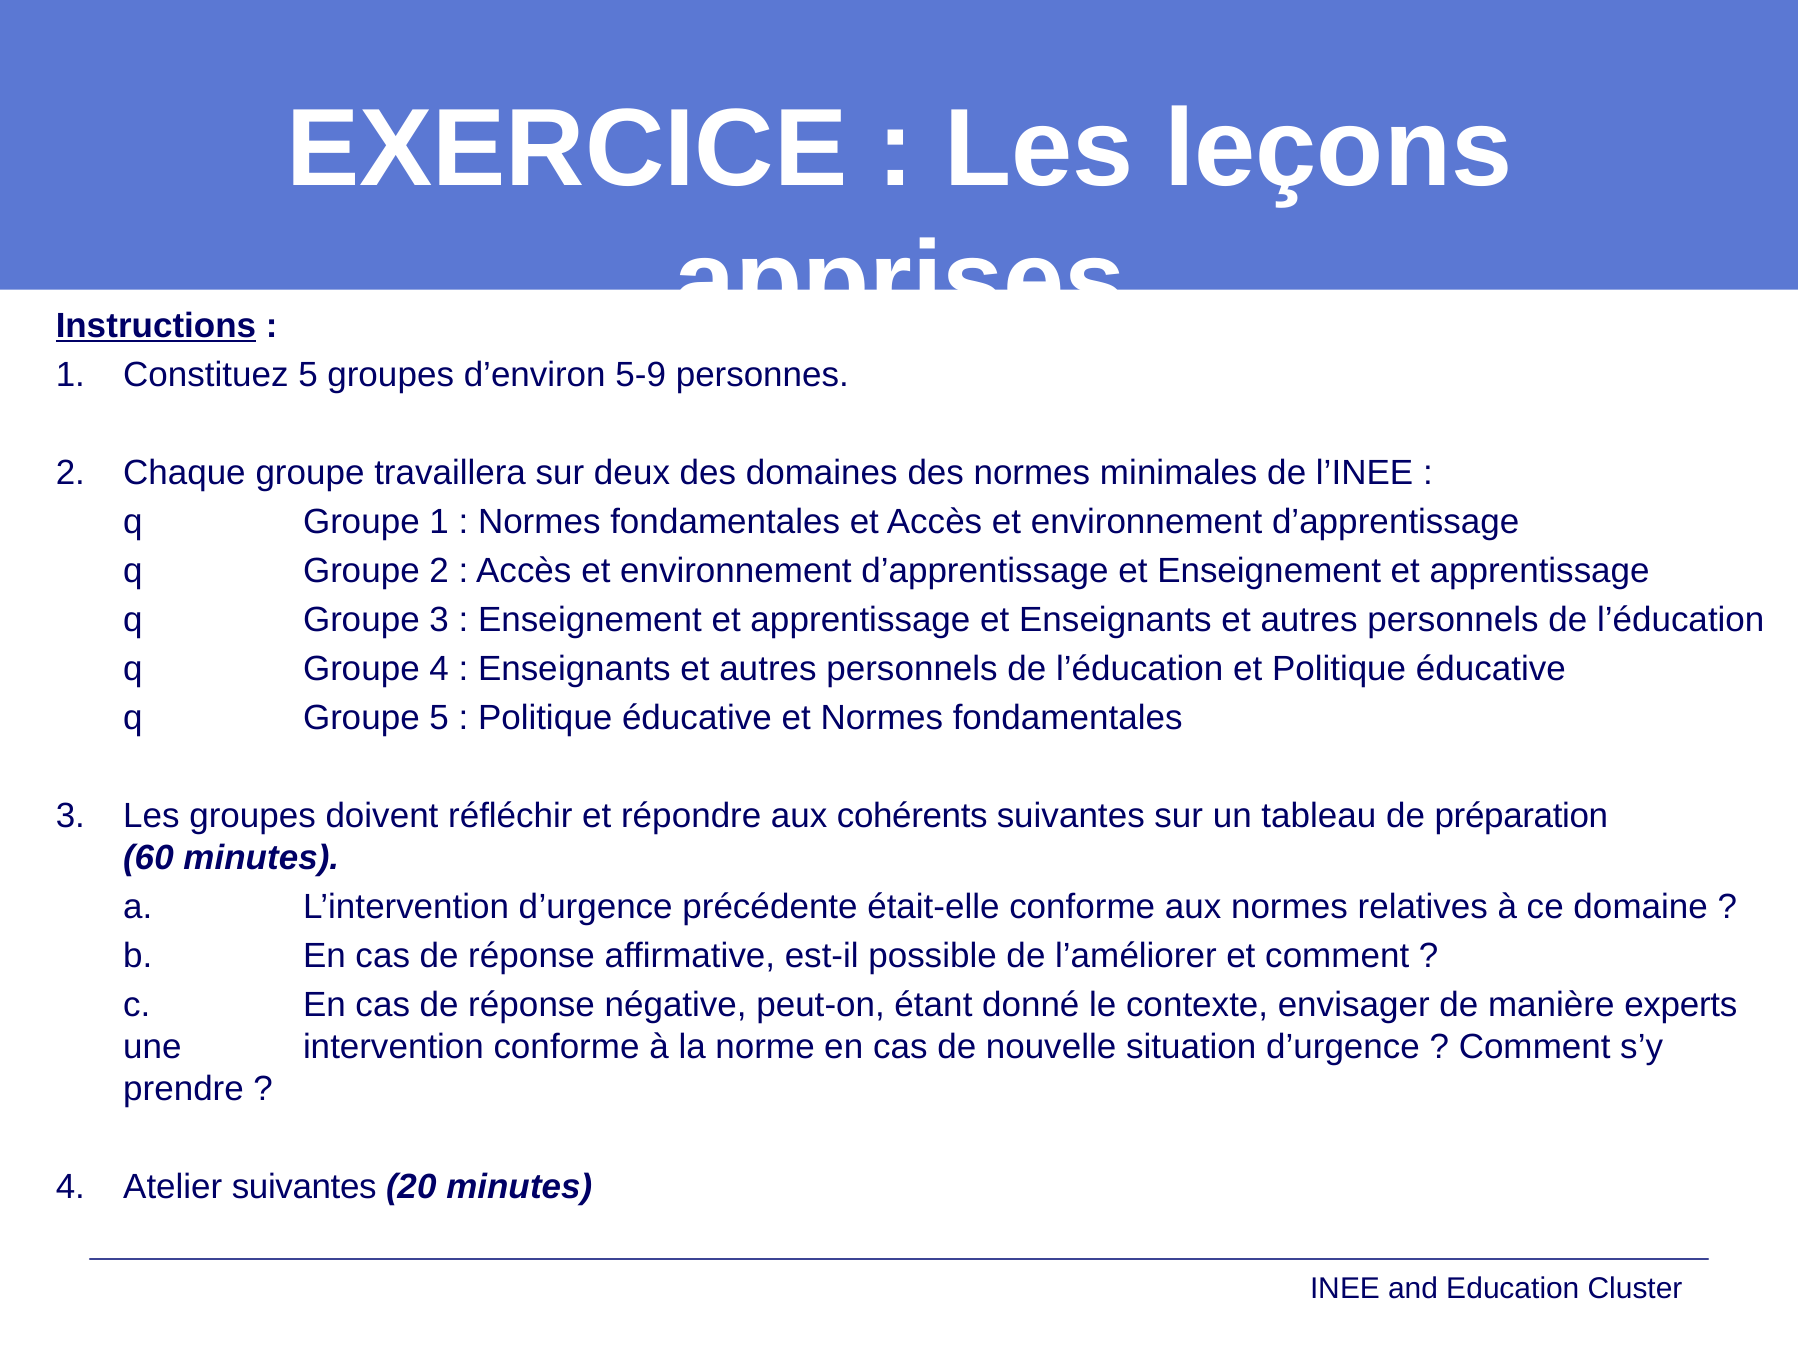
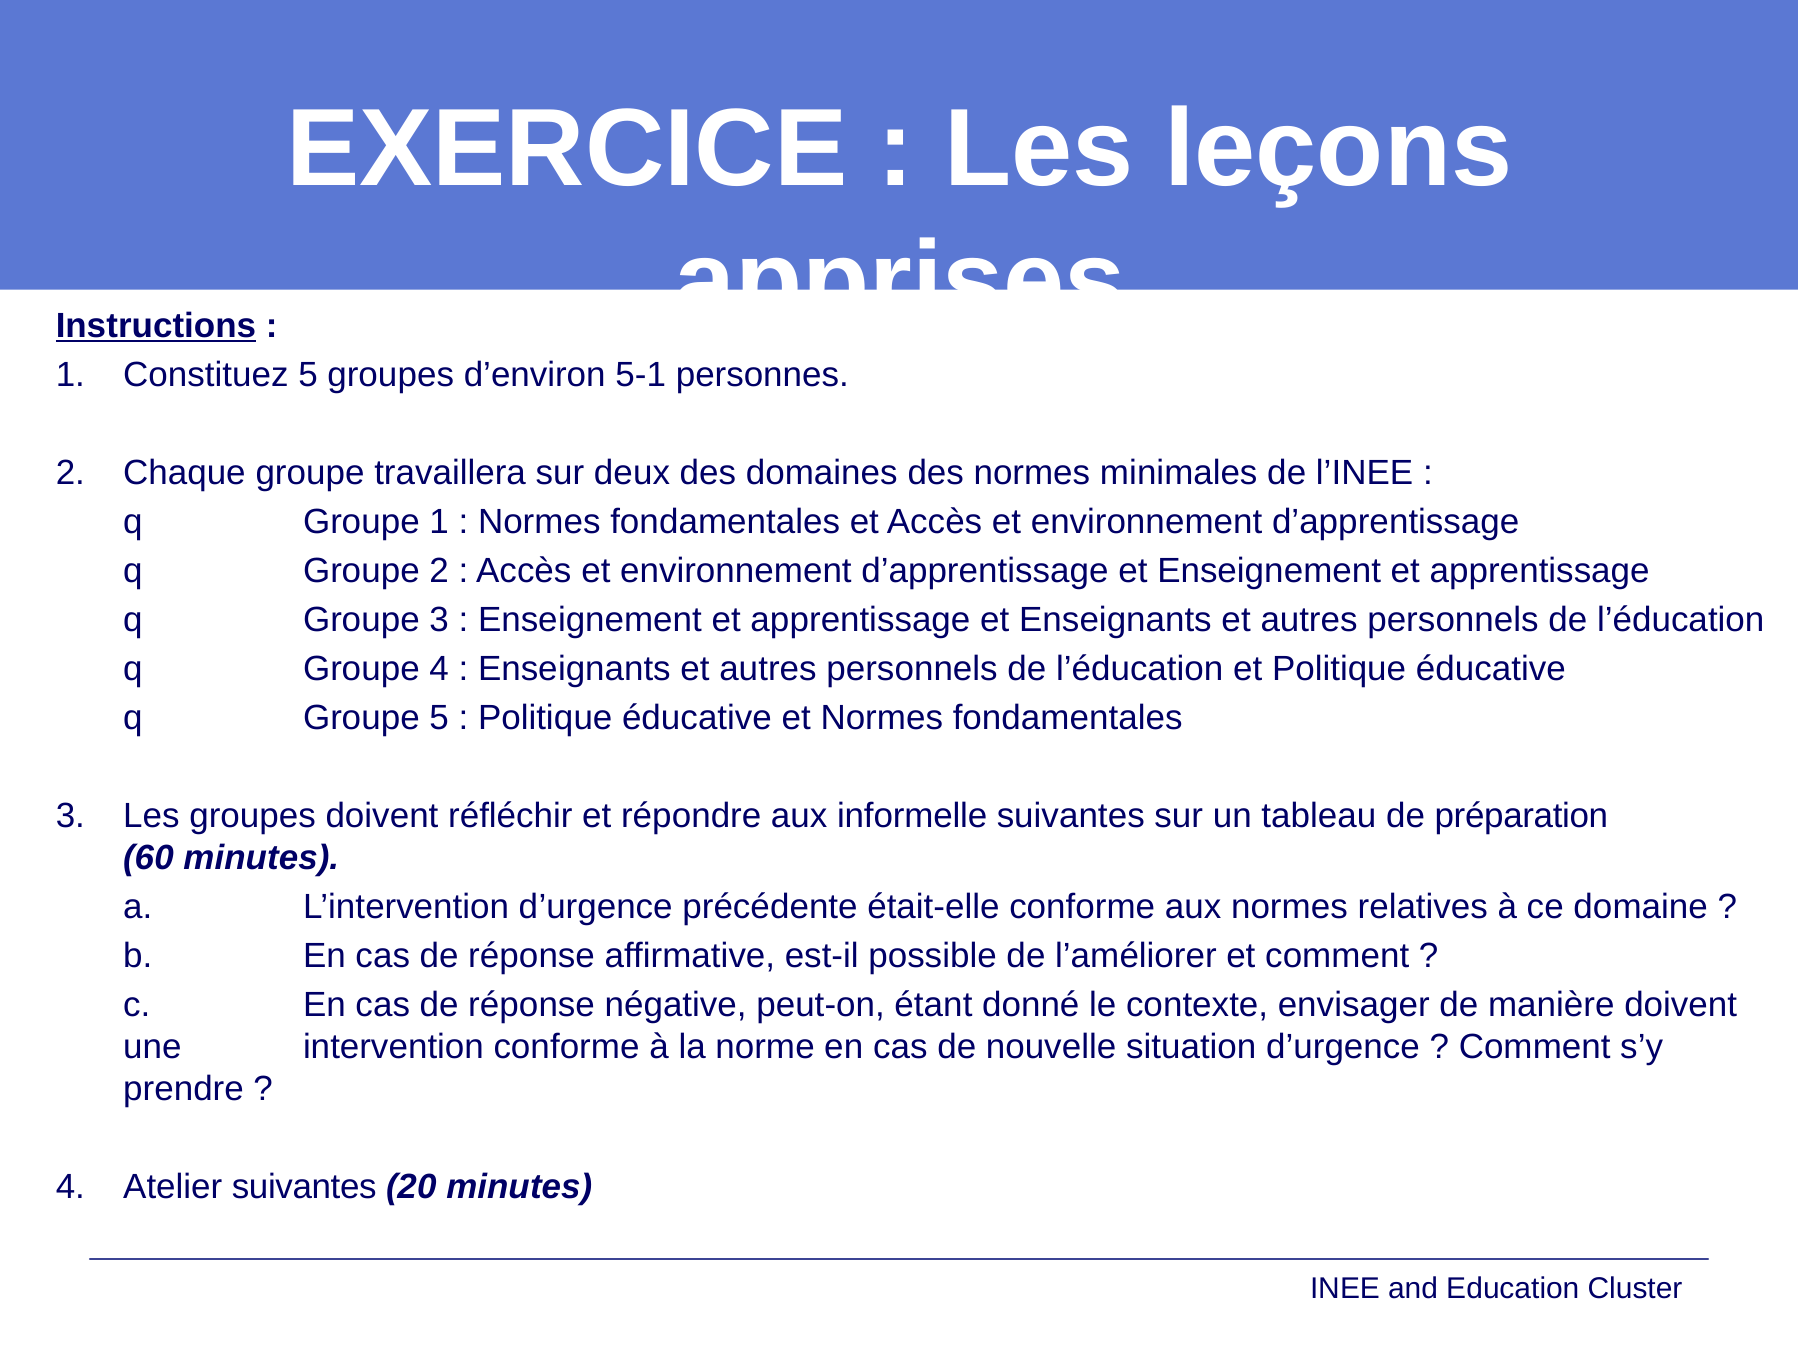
5-9: 5-9 -> 5-1 (641, 375)
cohérents: cohérents -> informelle (912, 816)
manière experts: experts -> doivent (1681, 1005)
